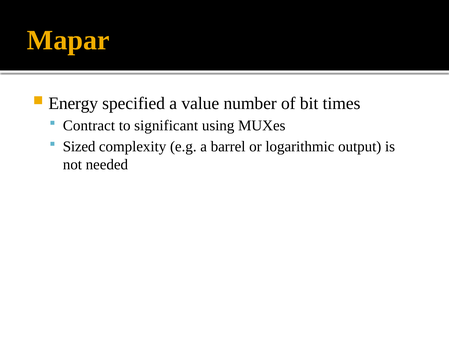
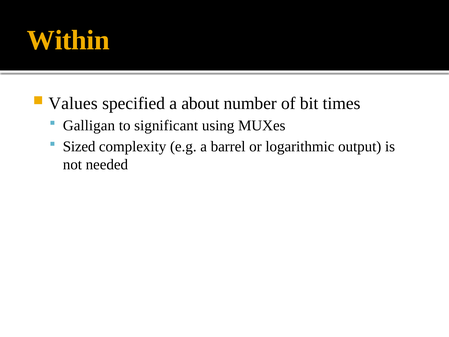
Mapar: Mapar -> Within (68, 40)
Energy: Energy -> Values (73, 103)
value: value -> about (200, 103)
Contract: Contract -> Galligan (89, 126)
